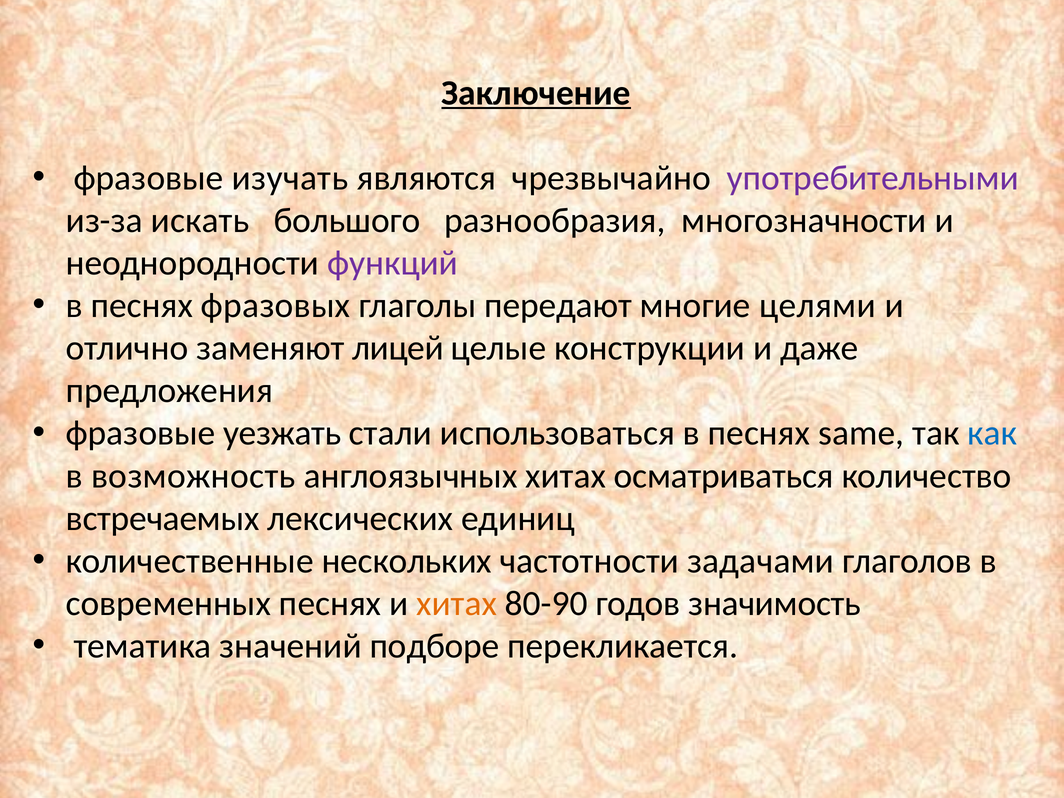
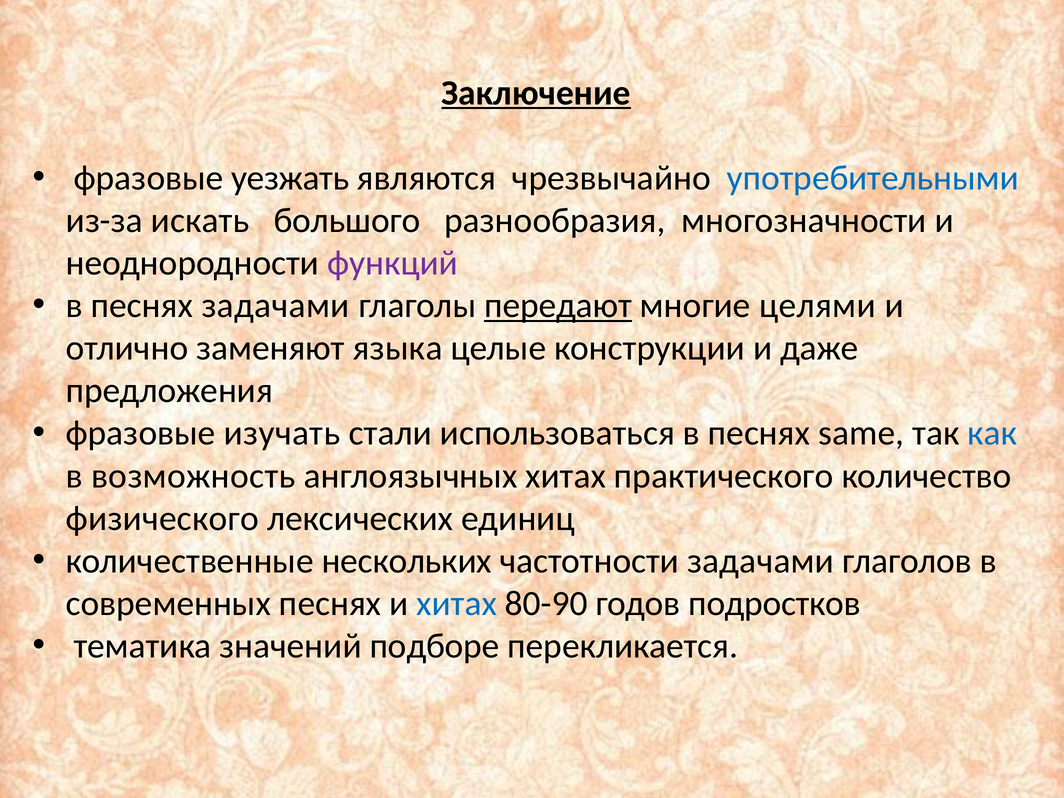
изучать: изучать -> уезжать (290, 178)
употребительными colour: purple -> blue (873, 178)
песнях фразовых: фразовых -> задачами (276, 306)
передают underline: none -> present (558, 306)
лицей: лицей -> языка (398, 348)
уезжать: уезжать -> изучать (282, 433)
осматриваться: осматриваться -> практического (724, 476)
встречаемых: встречаемых -> физического (162, 518)
хитах colour: orange -> blue (457, 604)
значимость: значимость -> подростков (775, 604)
